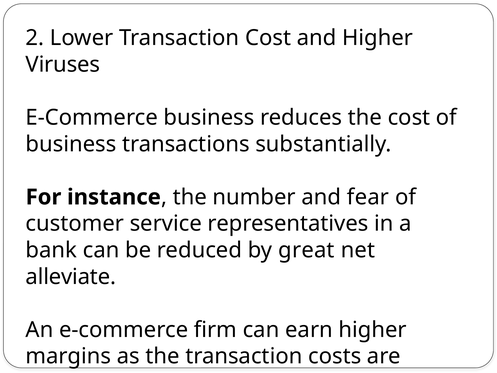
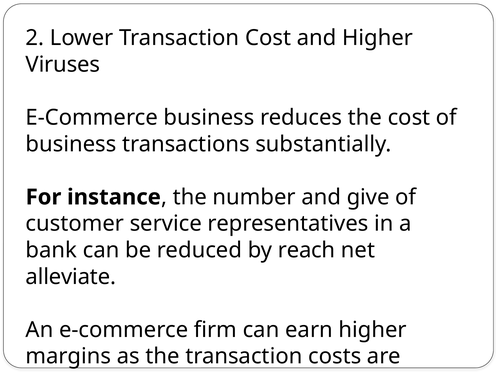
fear: fear -> give (368, 197)
by great: great -> reach (307, 250)
